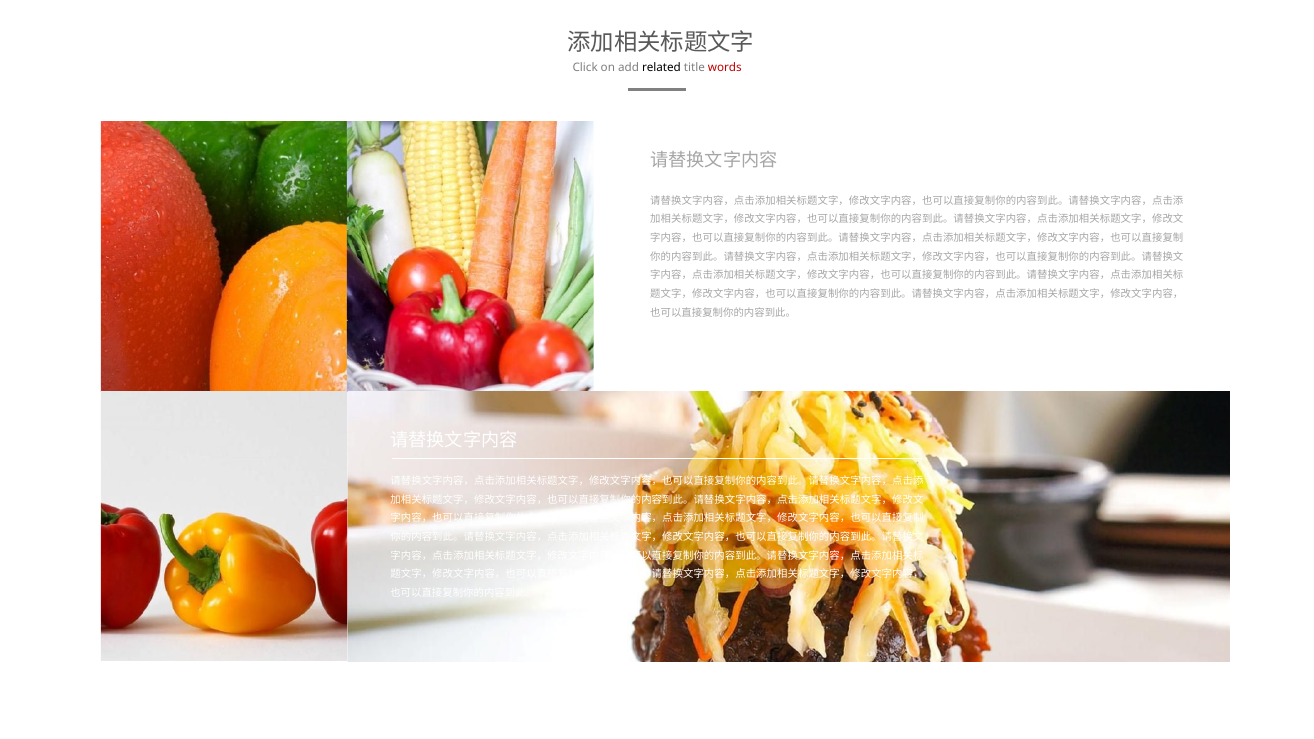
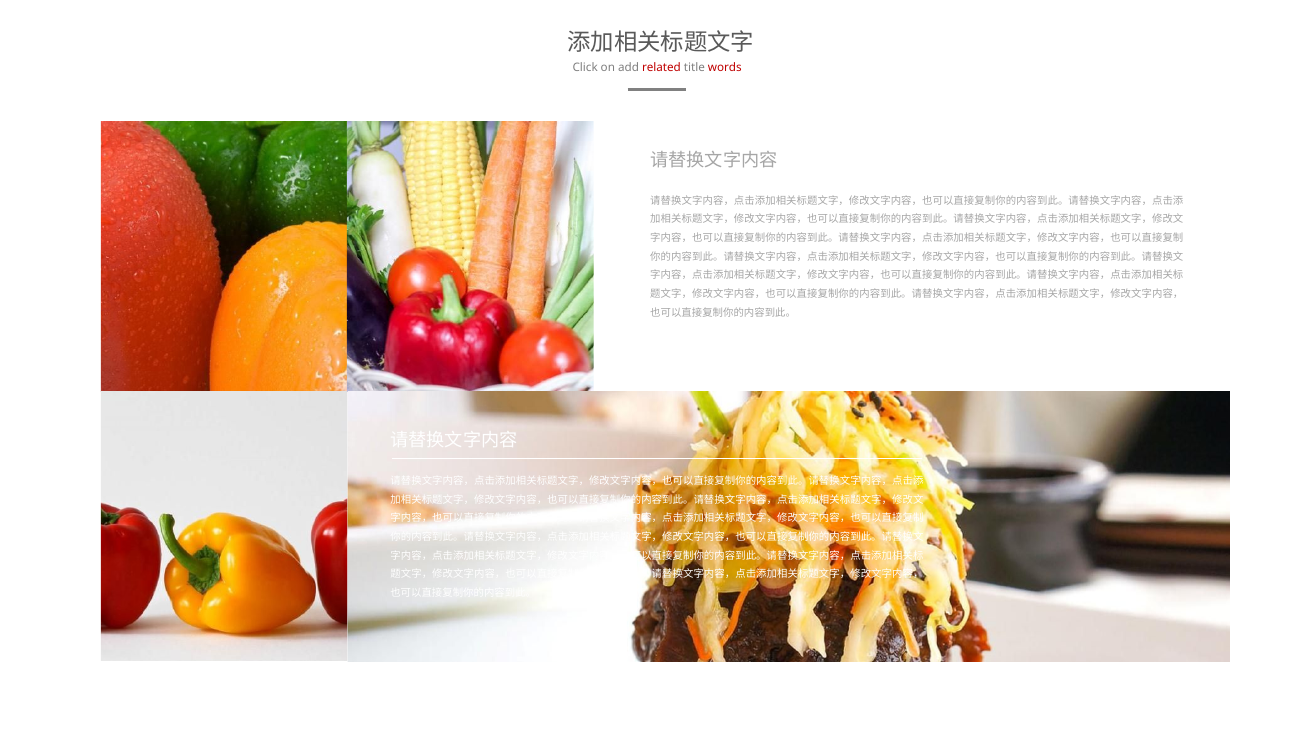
related colour: black -> red (661, 67)
